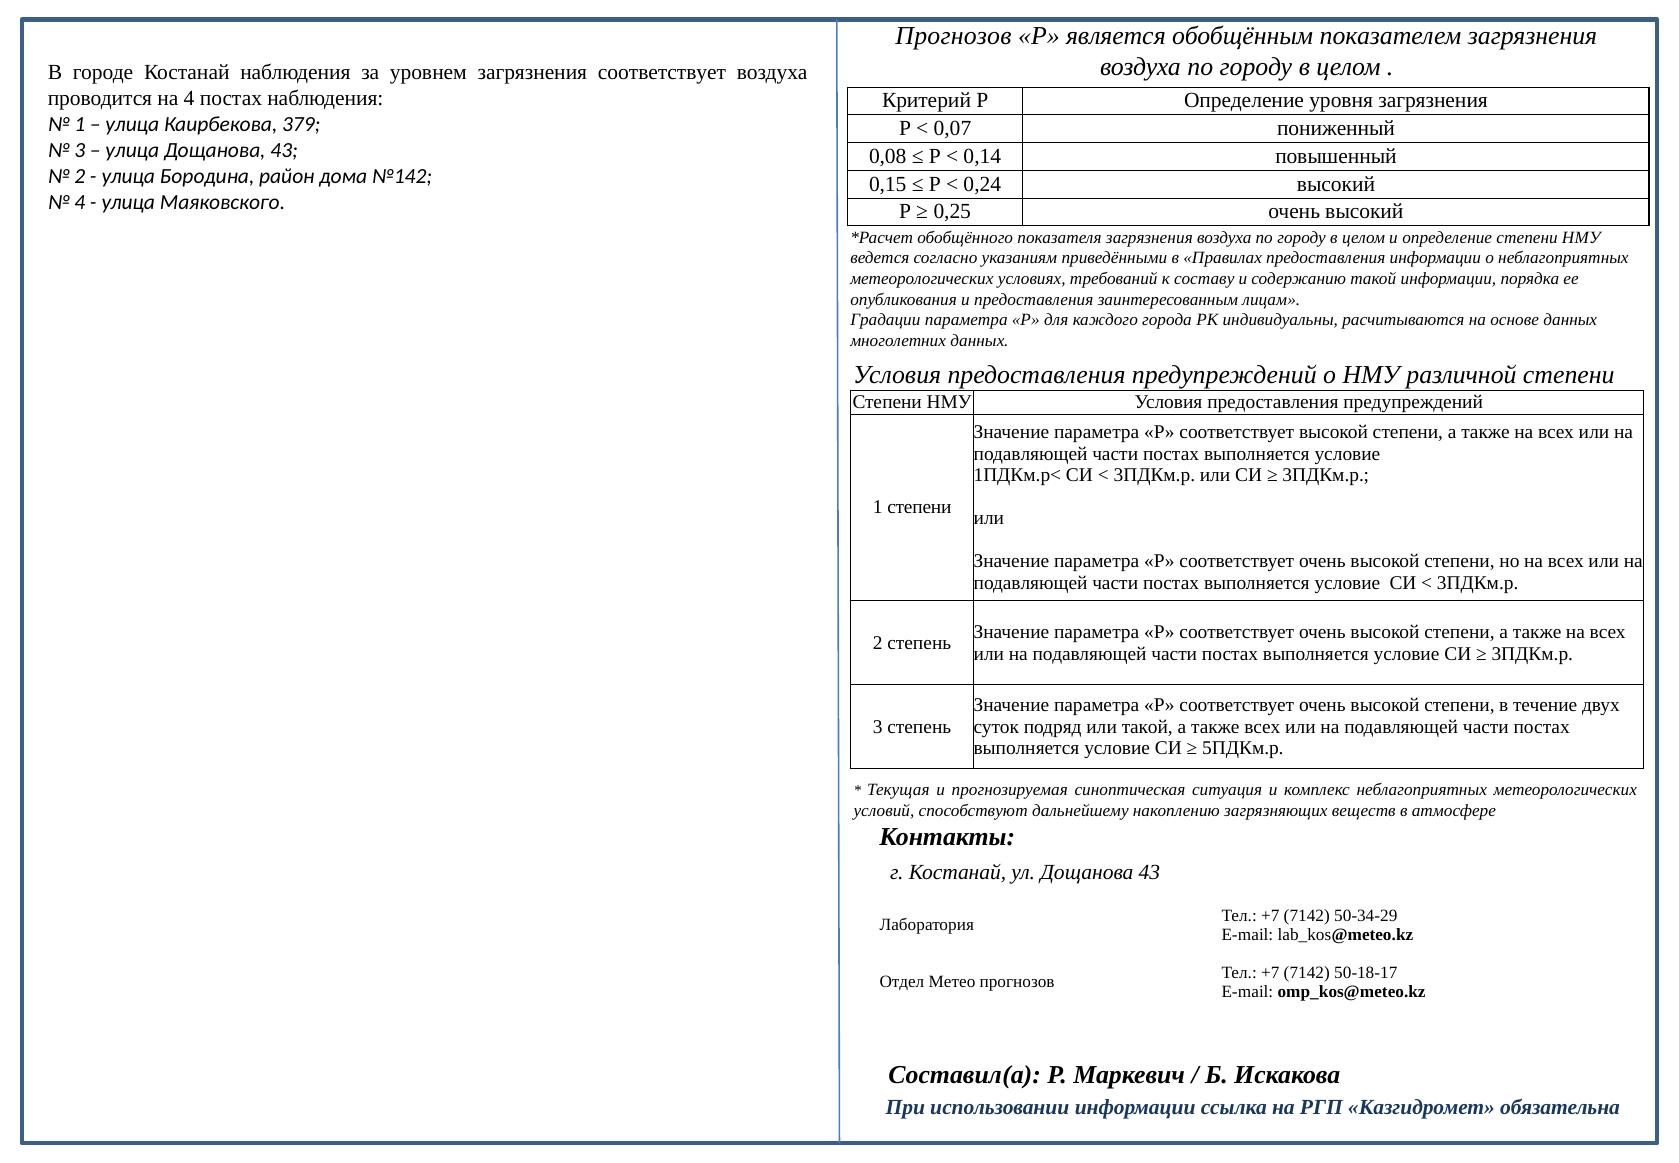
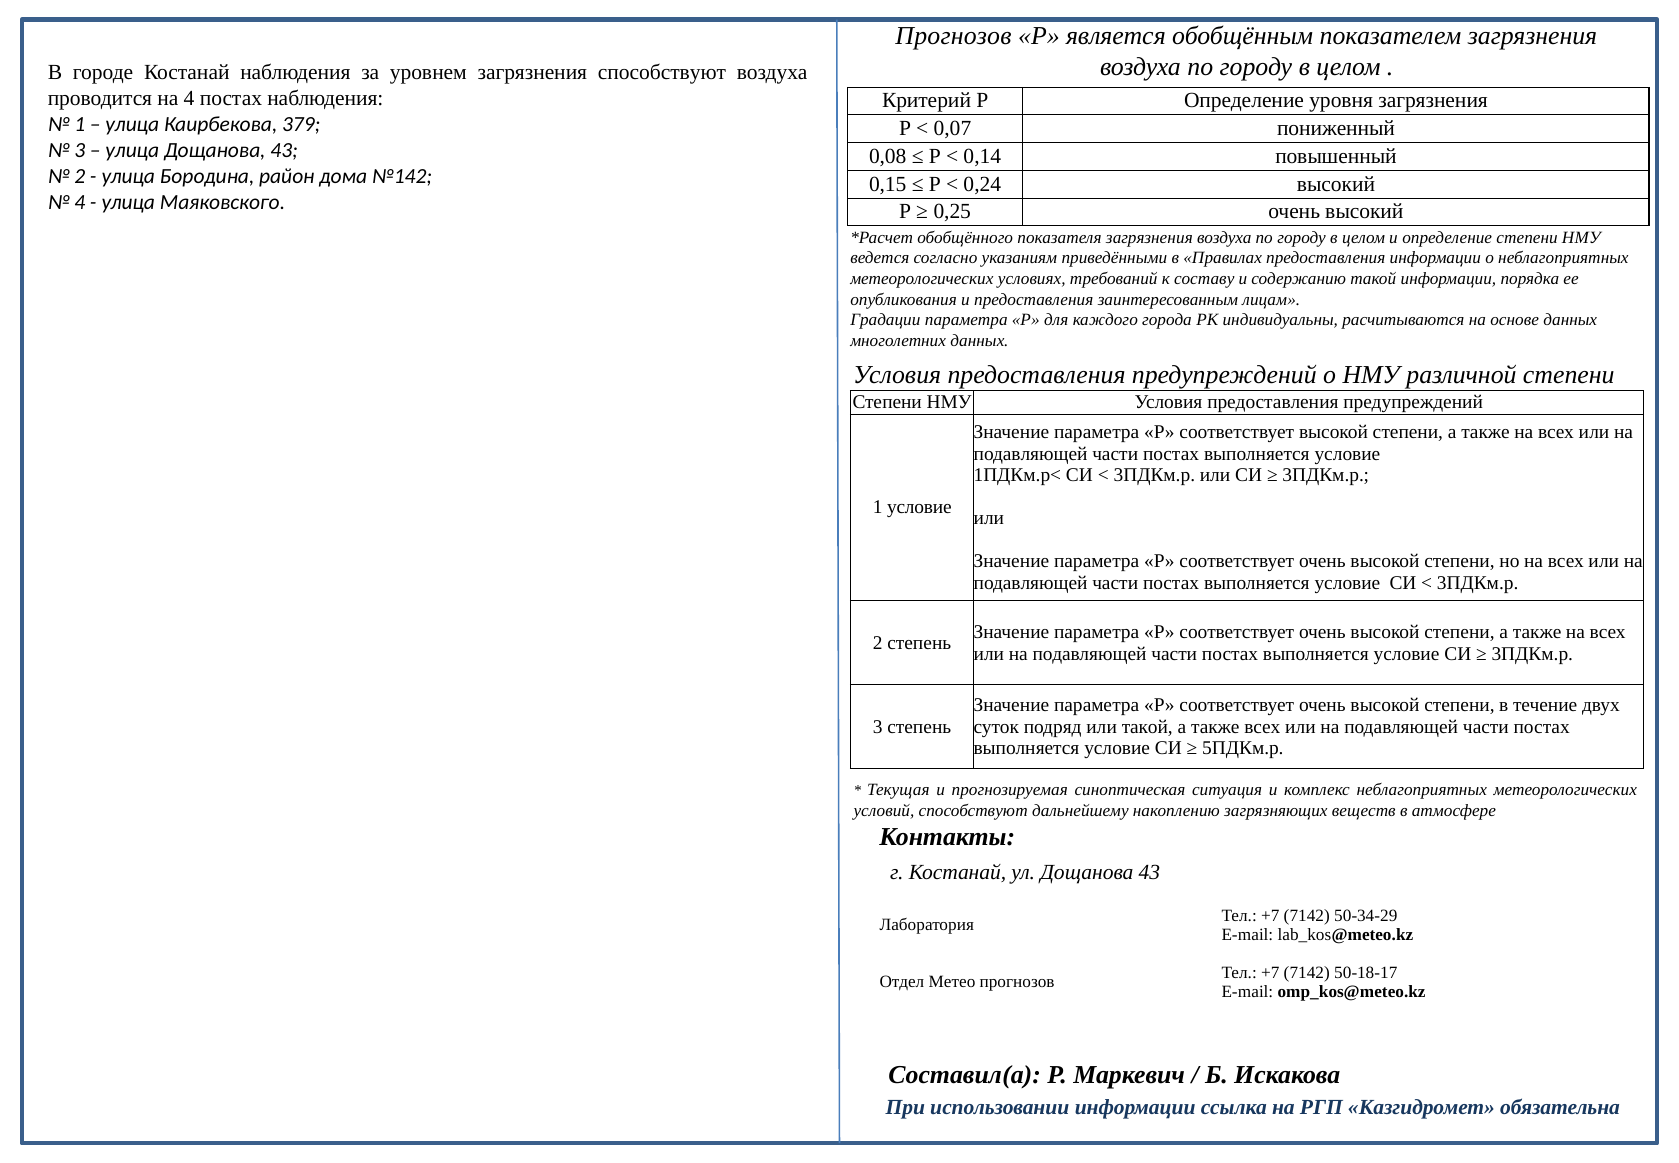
загрязнения соответствует: соответствует -> способствуют (662, 73)
1 степени: степени -> условие (919, 507)
